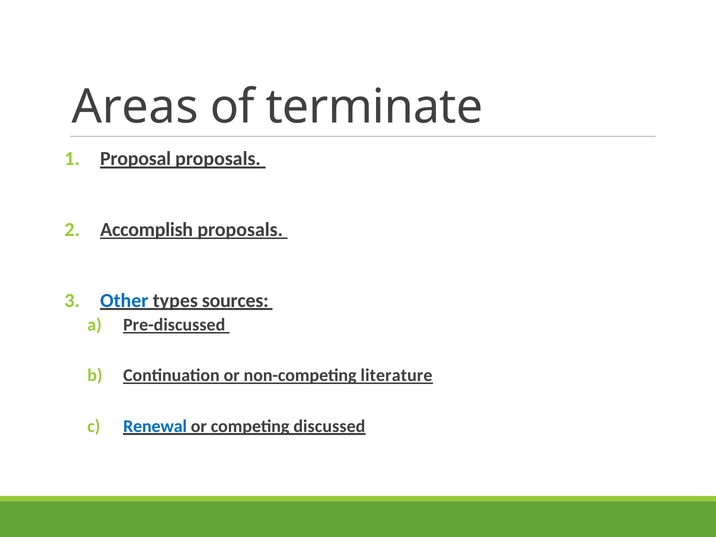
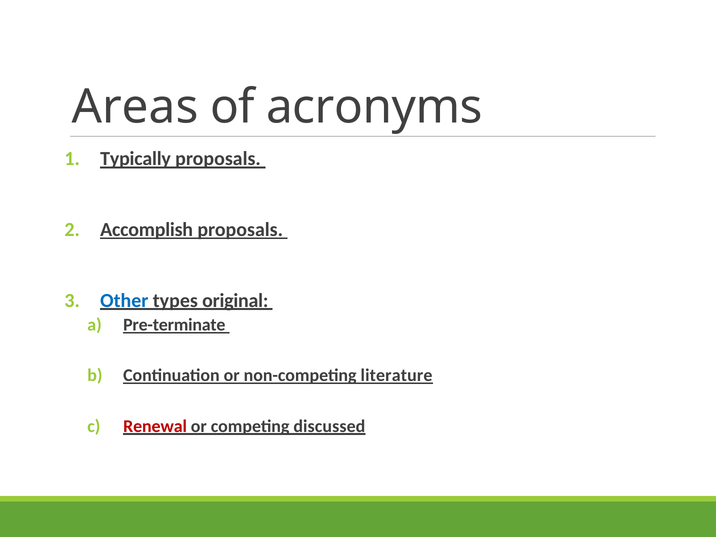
terminate: terminate -> acronyms (374, 107)
Proposal: Proposal -> Typically (136, 159)
sources: sources -> original (235, 300)
Pre-discussed: Pre-discussed -> Pre-terminate (174, 325)
Renewal colour: blue -> red (155, 426)
